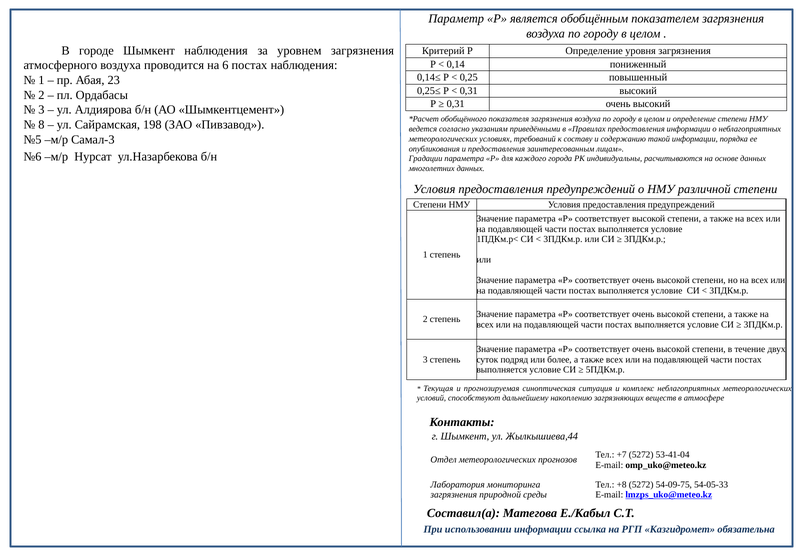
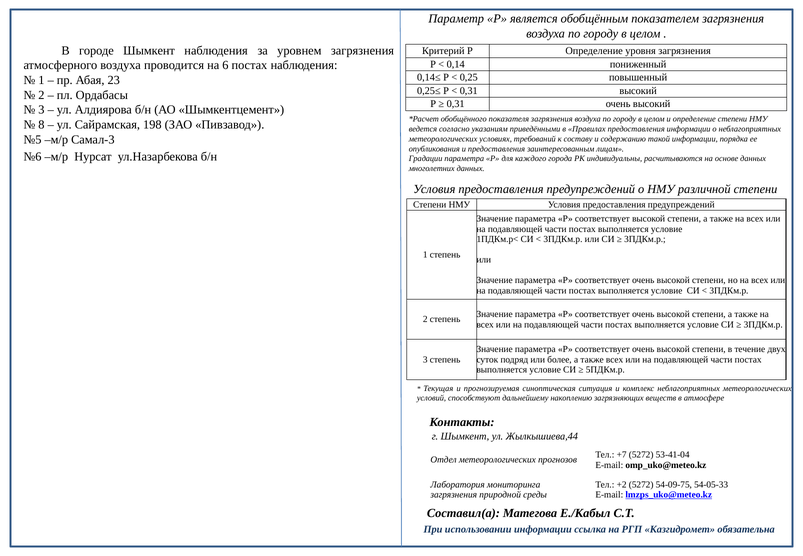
+8: +8 -> +2 (622, 484)
